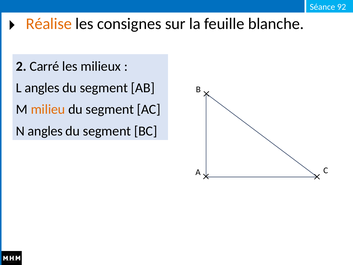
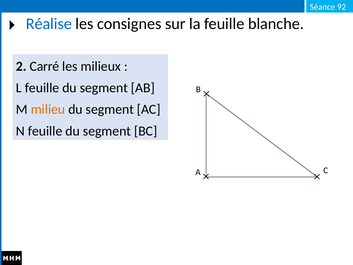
Réalise colour: orange -> blue (49, 24)
L angles: angles -> feuille (42, 88)
N angles: angles -> feuille (45, 131)
